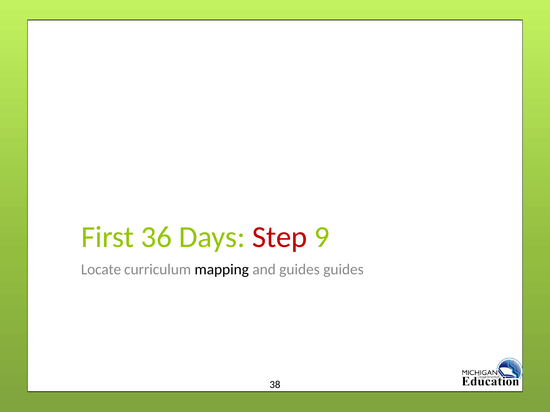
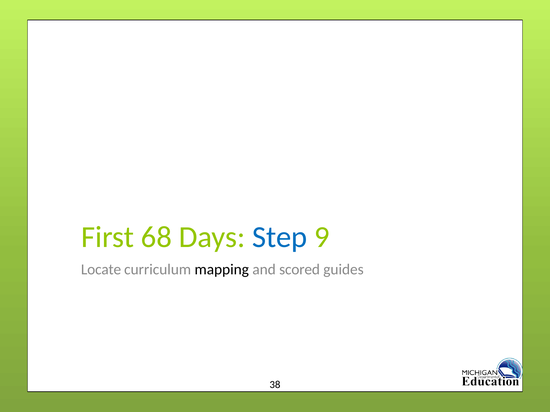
36: 36 -> 68 (156, 237)
Step colour: red -> blue (280, 237)
and guides: guides -> scored (300, 270)
